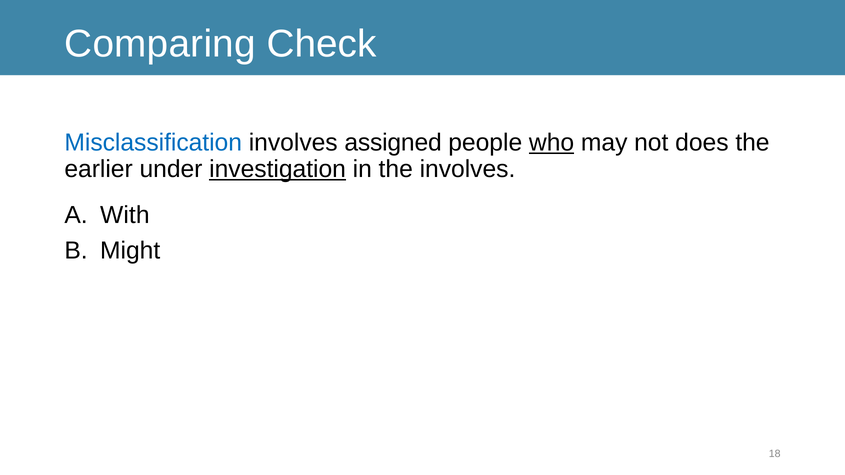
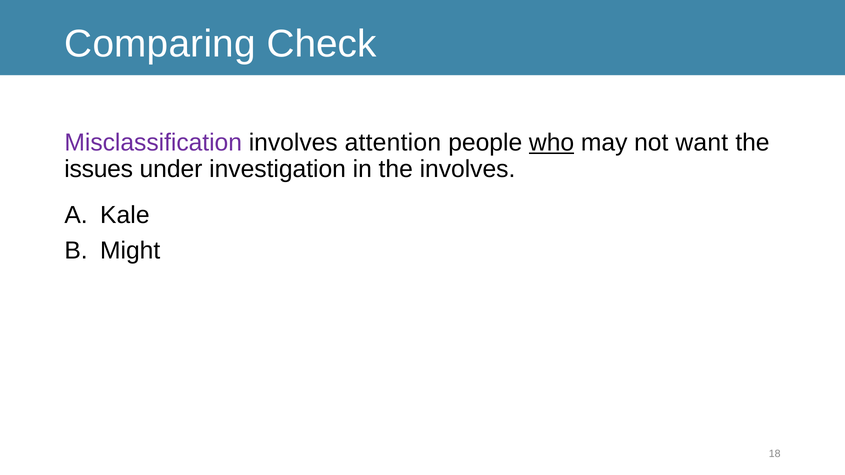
Misclassification colour: blue -> purple (153, 143)
assigned: assigned -> attention (393, 143)
does: does -> want (702, 143)
earlier: earlier -> issues (99, 169)
investigation underline: present -> none (278, 169)
With: With -> Kale (125, 215)
